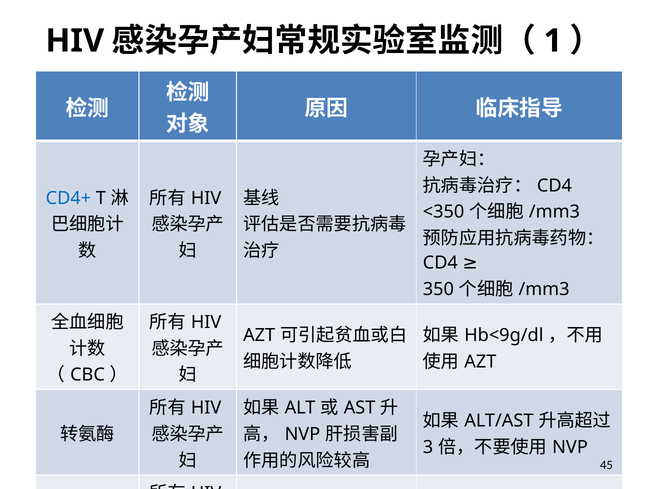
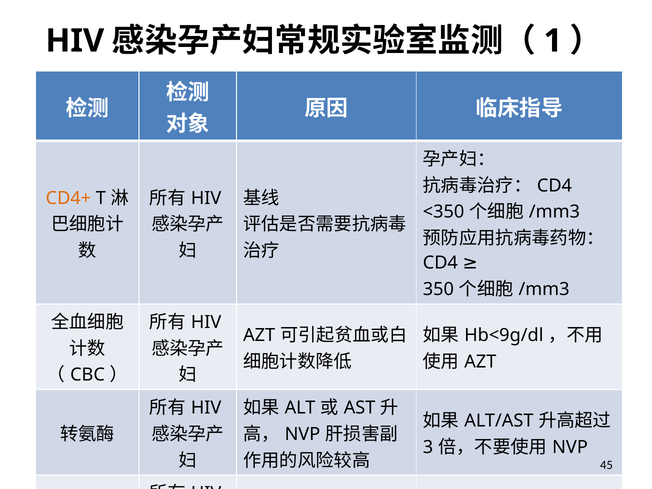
CD4+ colour: blue -> orange (68, 198)
